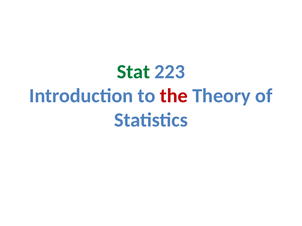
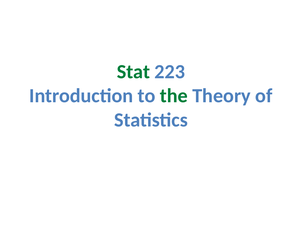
the colour: red -> green (174, 96)
